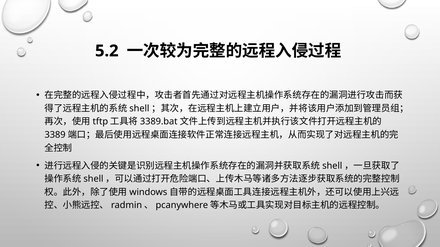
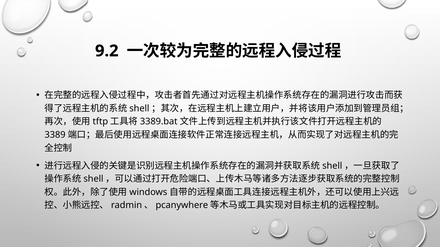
5.2: 5.2 -> 9.2 (107, 51)
